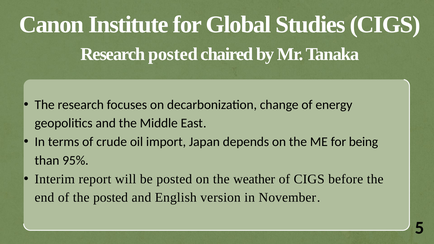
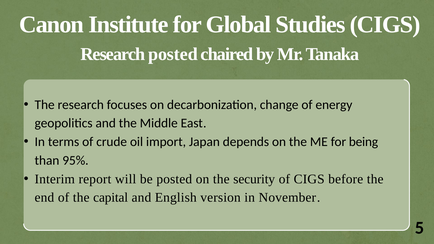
weather: weather -> security (254, 179)
the posted: posted -> capital (111, 198)
